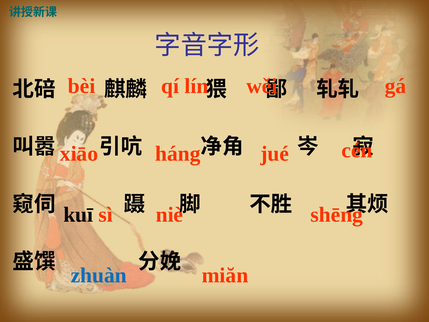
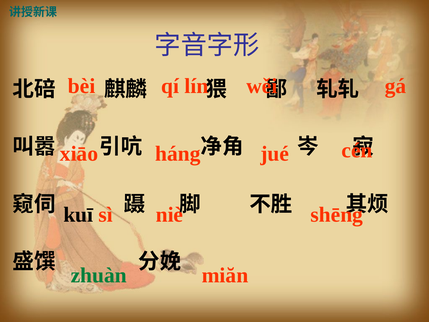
zhuàn colour: blue -> green (99, 275)
